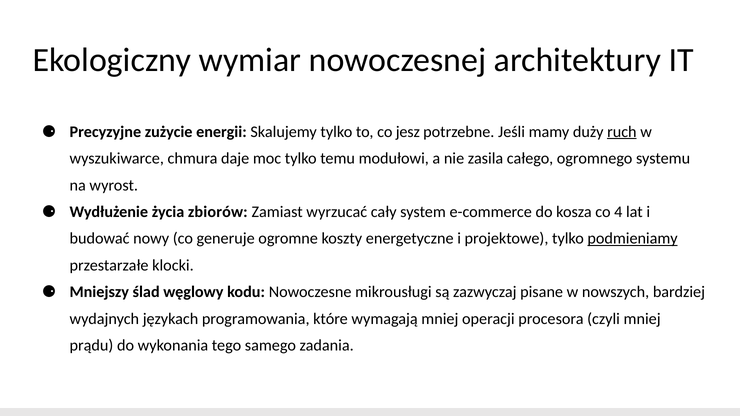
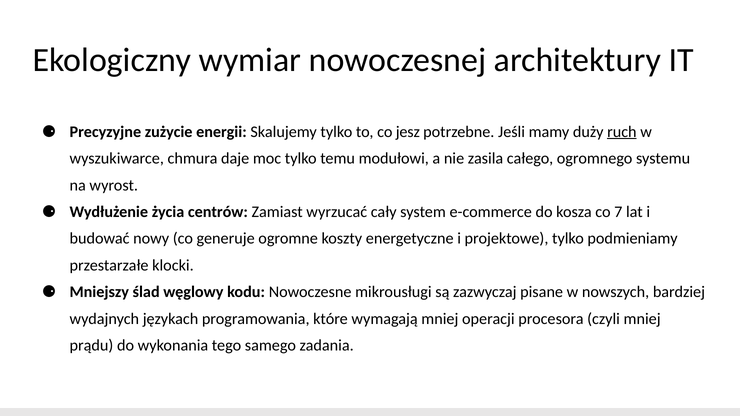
zbiorów: zbiorów -> centrów (218, 212)
4: 4 -> 7 (618, 212)
podmieniamy underline: present -> none (633, 239)
